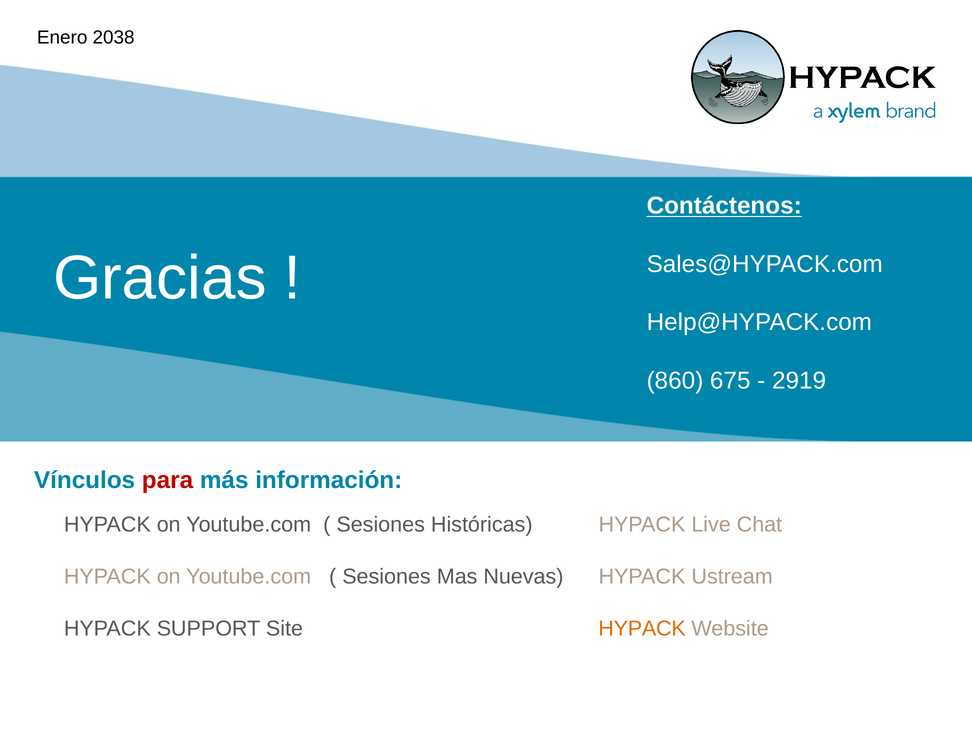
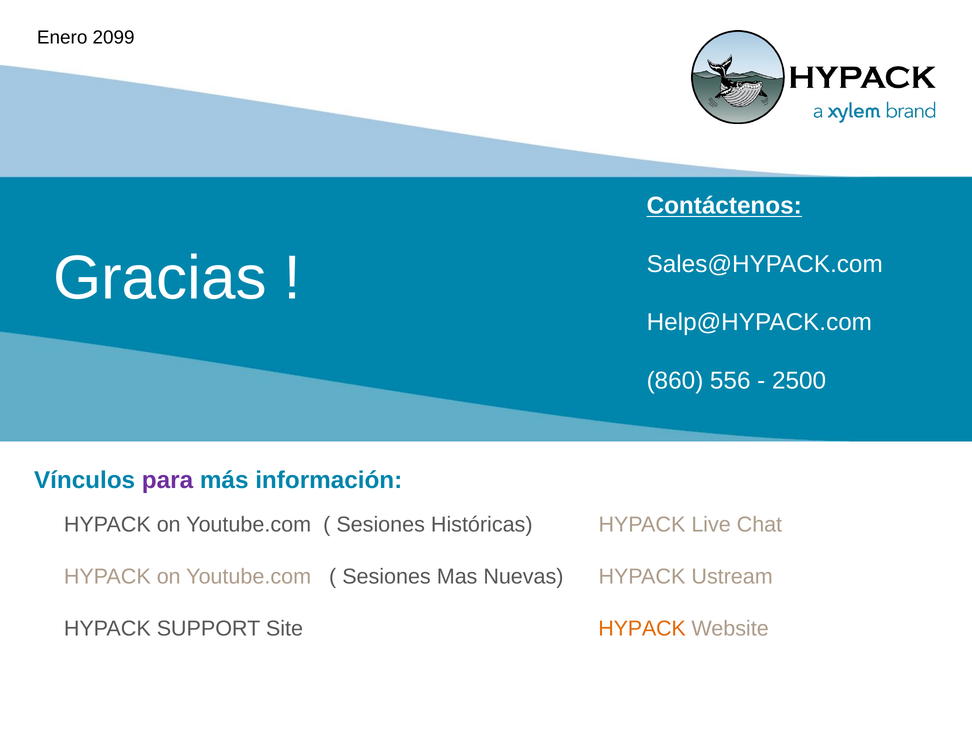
2038: 2038 -> 2099 (114, 38)
675: 675 -> 556 (730, 381)
2919: 2919 -> 2500 (799, 381)
para colour: red -> purple (168, 480)
